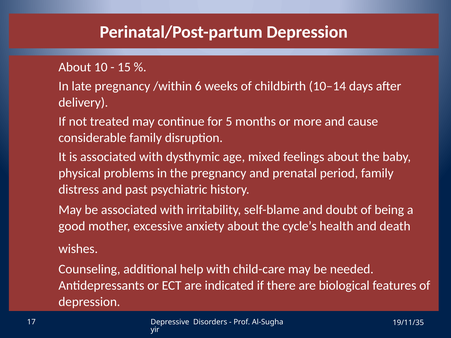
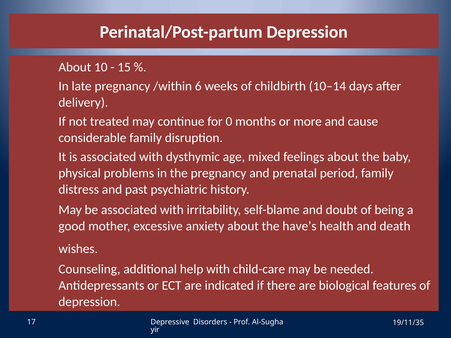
5: 5 -> 0 (229, 121)
cycle’s: cycle’s -> have’s (300, 226)
